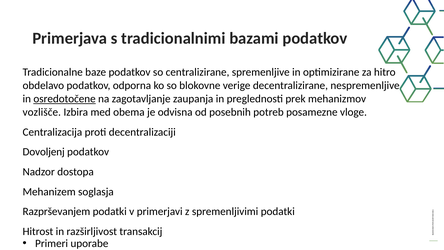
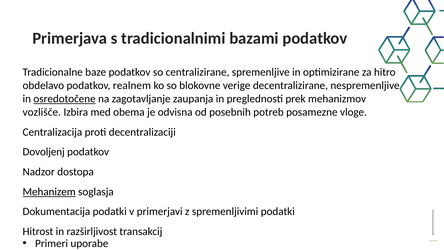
odporna: odporna -> realnem (132, 85)
Mehanizem underline: none -> present (49, 192)
Razprševanjem: Razprševanjem -> Dokumentacija (56, 211)
